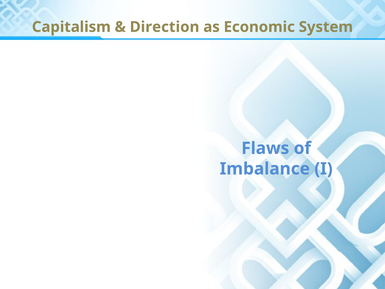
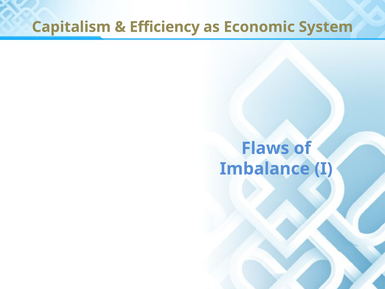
Direction: Direction -> Efficiency (165, 27)
